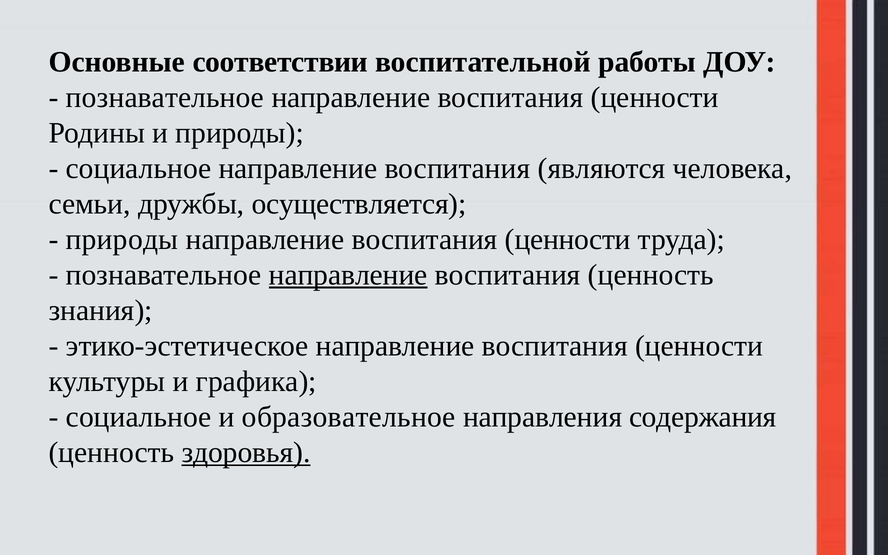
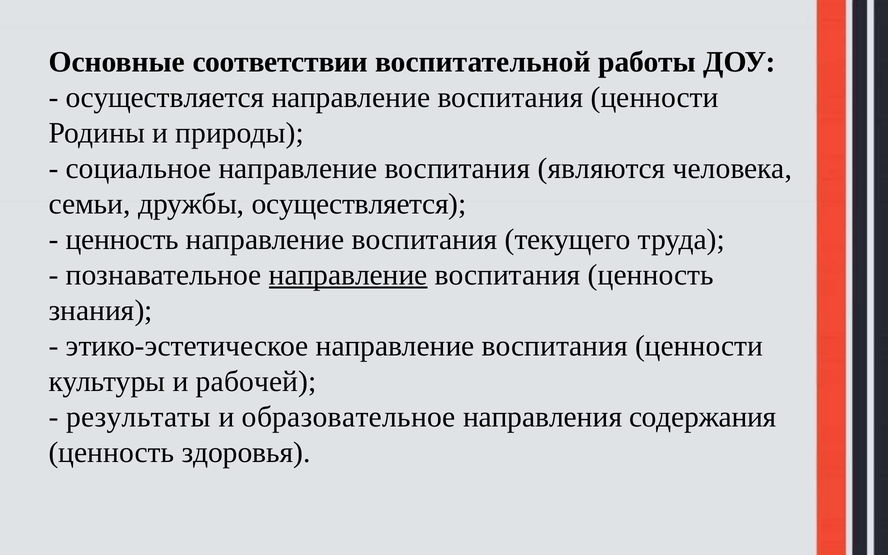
познавательное: познавательное -> осуществляется (165, 97)
природы: природы -> ценность (122, 239)
ценности: ценности -> текущего (568, 239)
графика: графика -> рабочей (256, 381)
социальное: социальное -> результаты (138, 417)
здоровья underline: present -> none (246, 452)
